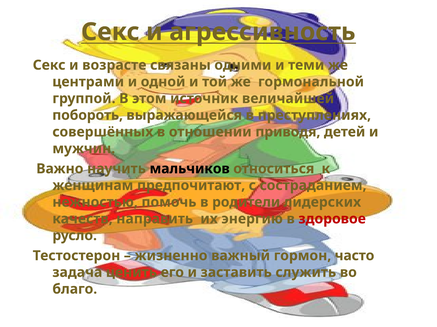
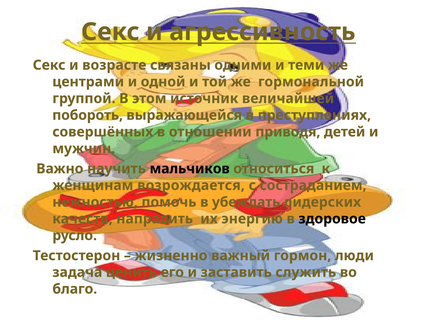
предпочитают: предпочитают -> возрождается (191, 186)
родители: родители -> убеждать (246, 203)
здоровое colour: red -> black (332, 219)
часто: часто -> люди (354, 256)
